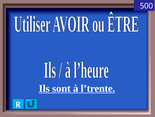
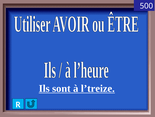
l’trente: l’trente -> l’treize (98, 88)
